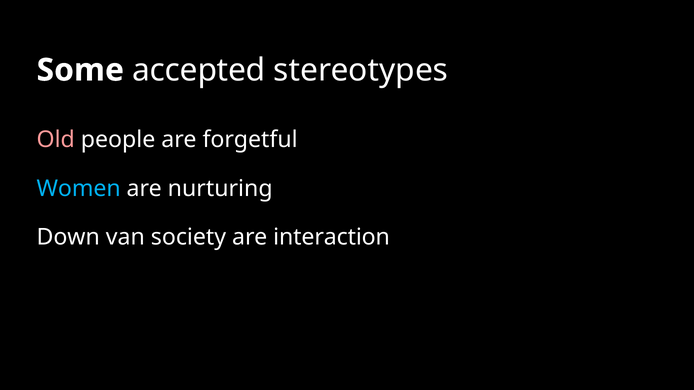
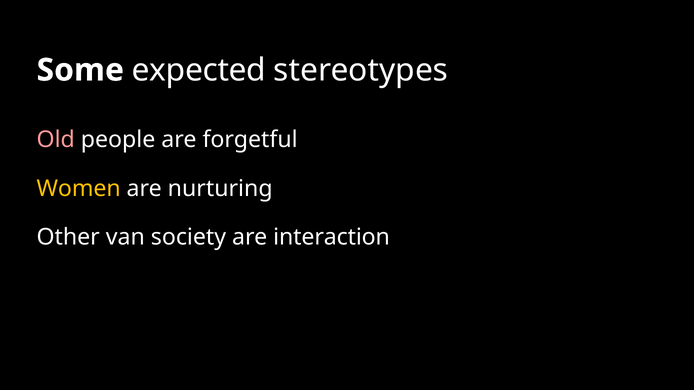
accepted: accepted -> expected (199, 70)
Women colour: light blue -> yellow (79, 189)
Down: Down -> Other (68, 238)
